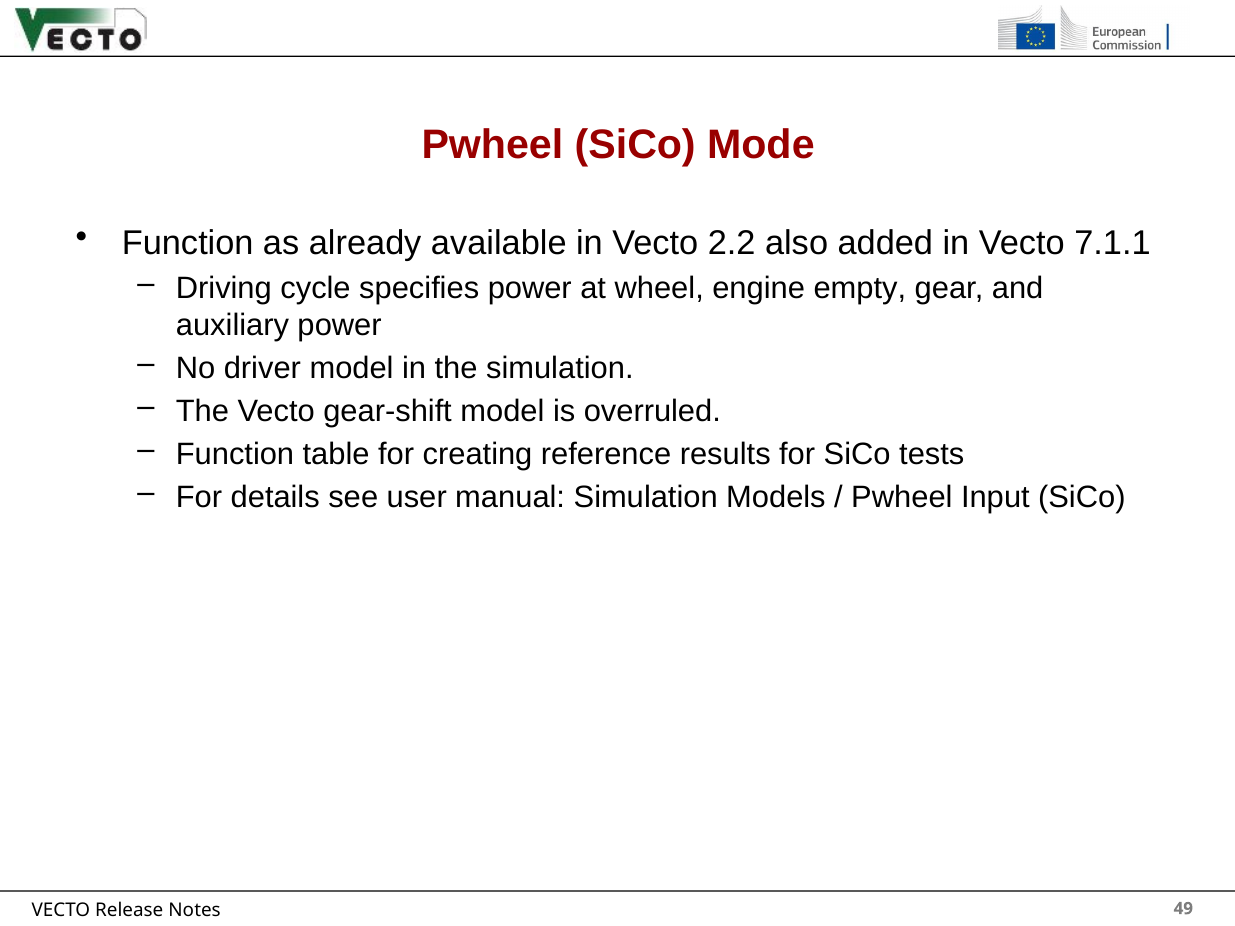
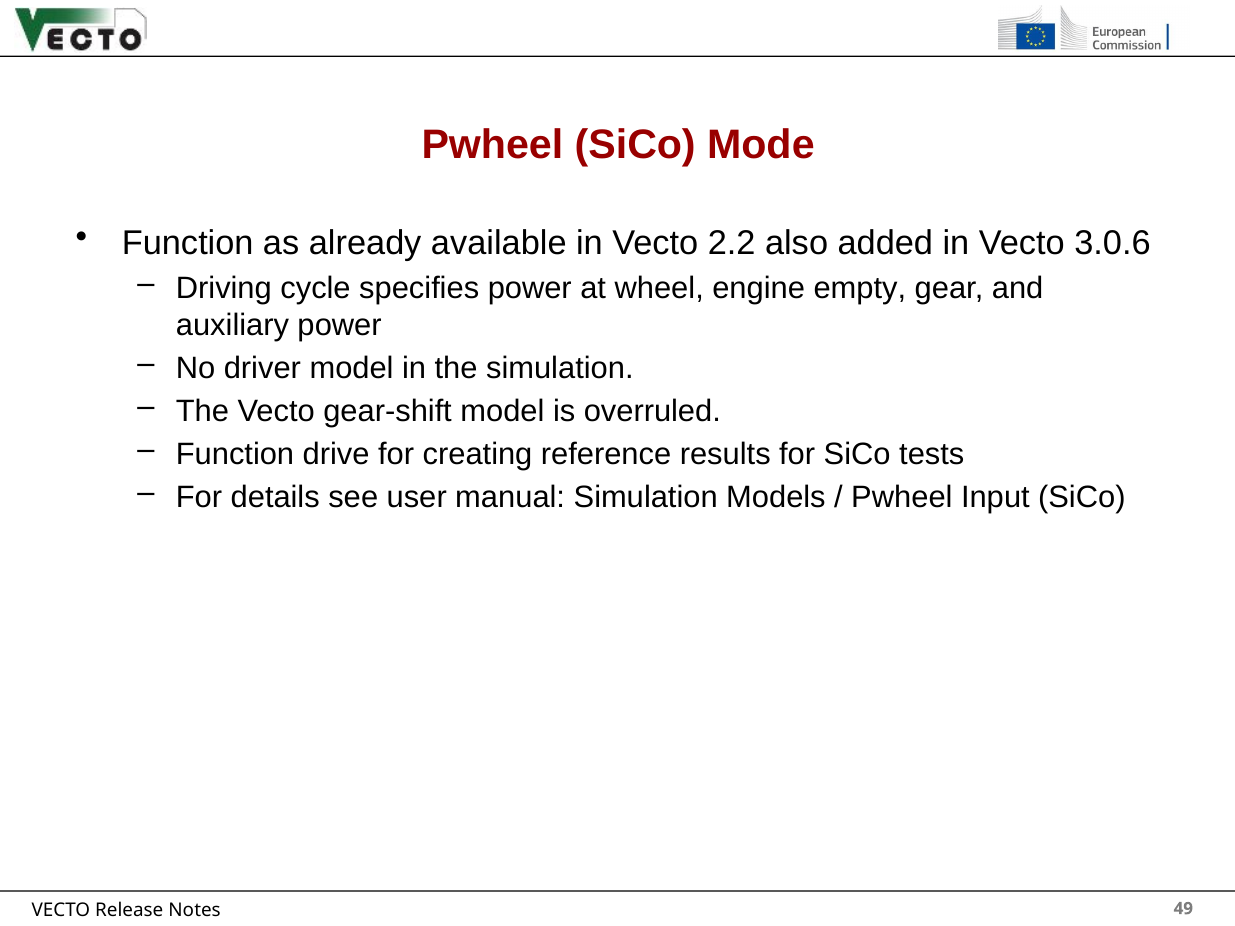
7.1.1: 7.1.1 -> 3.0.6 (1112, 243)
table: table -> drive (336, 455)
